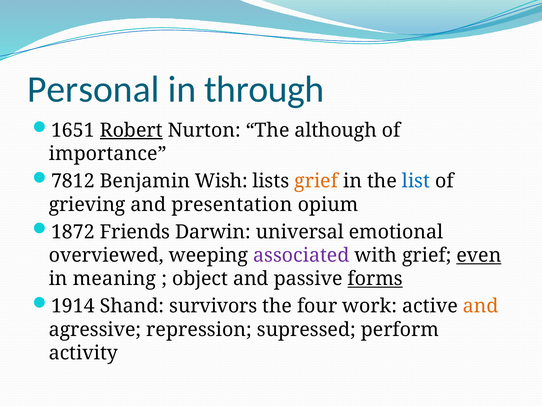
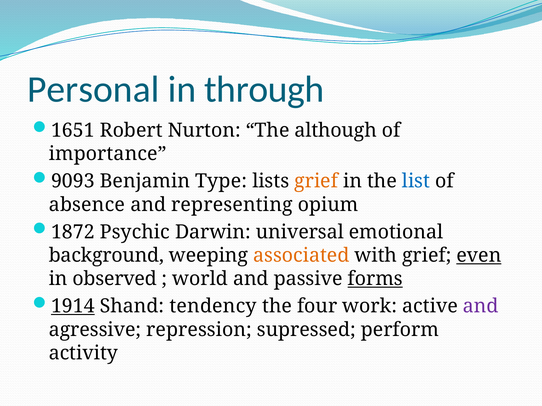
Robert underline: present -> none (131, 130)
7812: 7812 -> 9093 (73, 181)
Wish: Wish -> Type (221, 181)
grieving: grieving -> absence (87, 205)
presentation: presentation -> representing (232, 205)
Friends: Friends -> Psychic (135, 232)
overviewed: overviewed -> background (106, 256)
associated colour: purple -> orange (301, 256)
meaning: meaning -> observed (115, 279)
object: object -> world (200, 279)
1914 underline: none -> present (73, 307)
survivors: survivors -> tendency (213, 307)
and colour: orange -> purple (481, 307)
